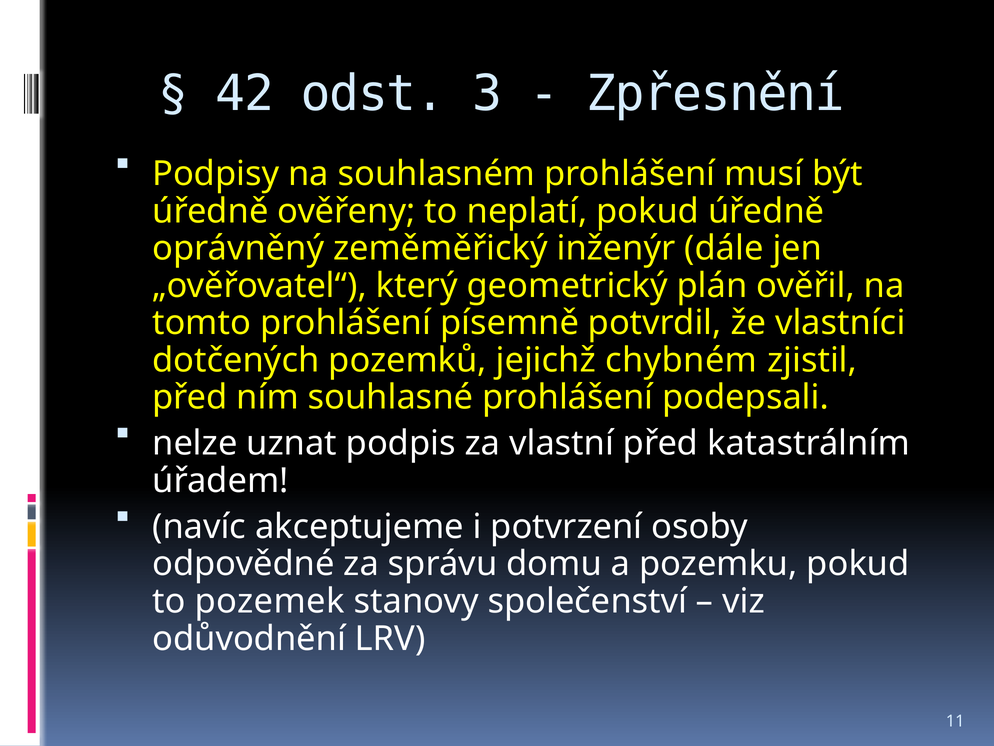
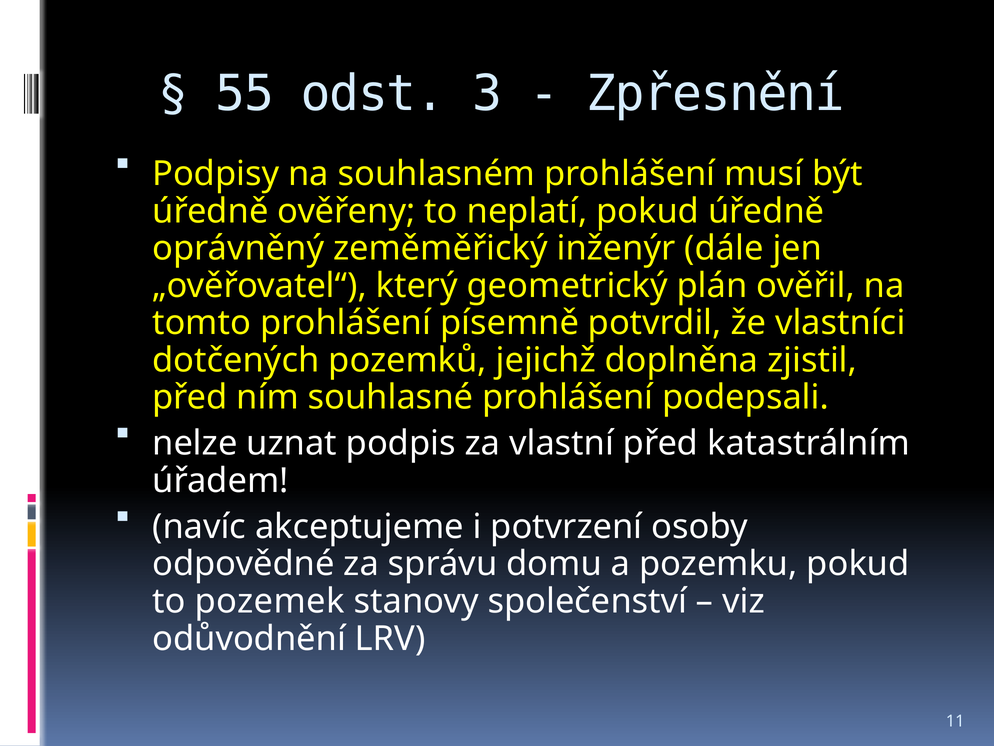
42: 42 -> 55 (245, 94)
chybném: chybném -> doplněna (681, 360)
